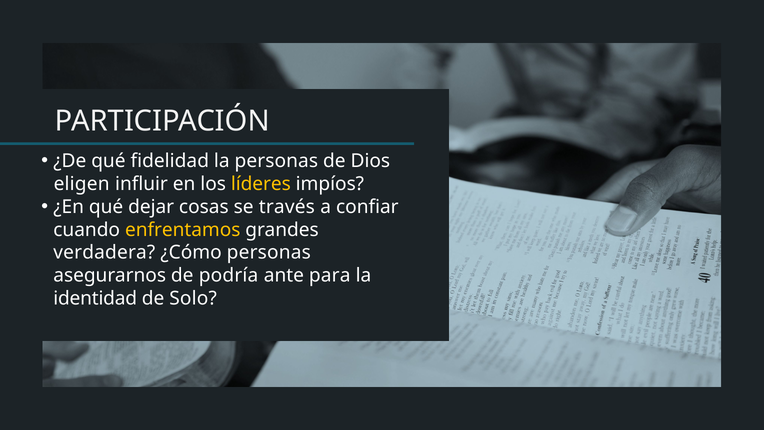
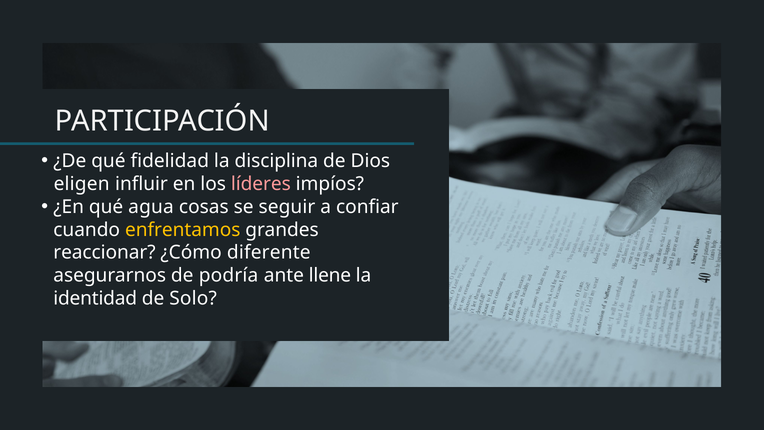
la personas: personas -> disciplina (276, 161)
líderes colour: yellow -> pink (261, 184)
dejar: dejar -> agua (151, 207)
través: través -> seguir (287, 207)
verdadera: verdadera -> reaccionar (104, 252)
¿Cómo personas: personas -> diferente (269, 252)
para: para -> llene (330, 275)
